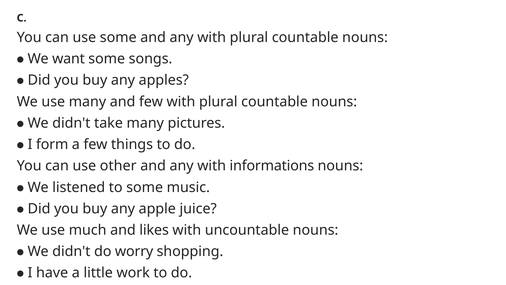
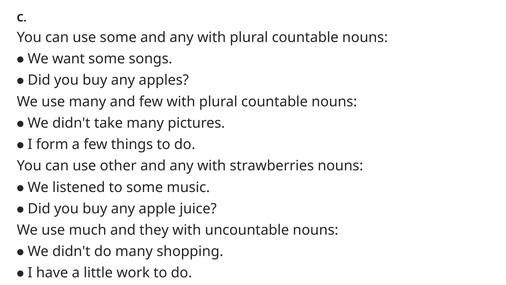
informations: informations -> strawberries (272, 166)
likes: likes -> they (154, 230)
do worry: worry -> many (134, 251)
